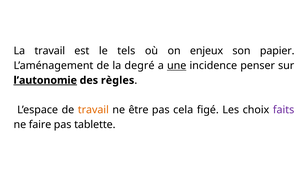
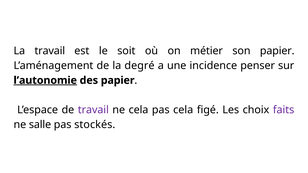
tels: tels -> soit (126, 51)
enjeux: enjeux -> métier (207, 51)
une underline: present -> none (177, 66)
des règles: règles -> papier (118, 80)
travail colour: orange -> purple (93, 110)
ne être: être -> cela (138, 110)
faire: faire -> salle (40, 125)
tablette: tablette -> stockés (95, 125)
